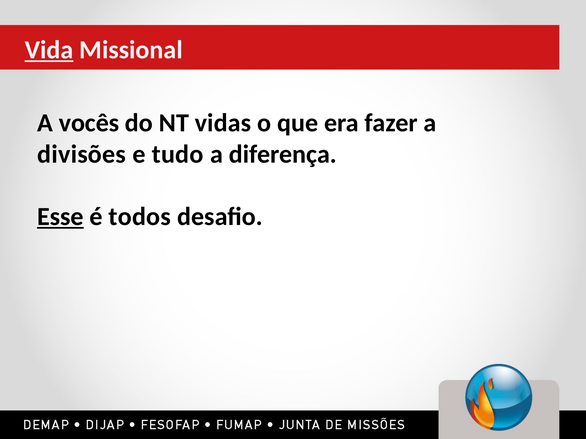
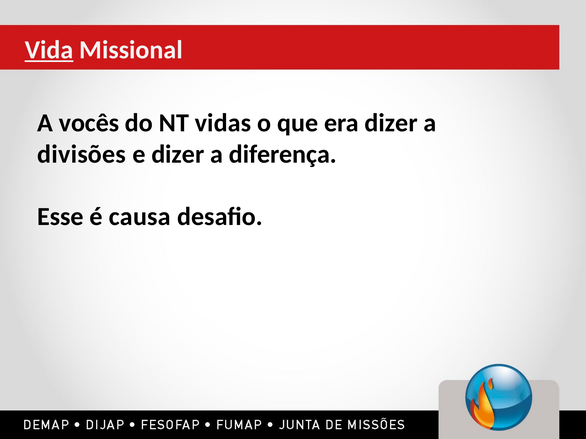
era fazer: fazer -> dizer (391, 123)
e tudo: tudo -> dizer (178, 154)
Esse underline: present -> none (60, 217)
todos: todos -> causa (140, 217)
